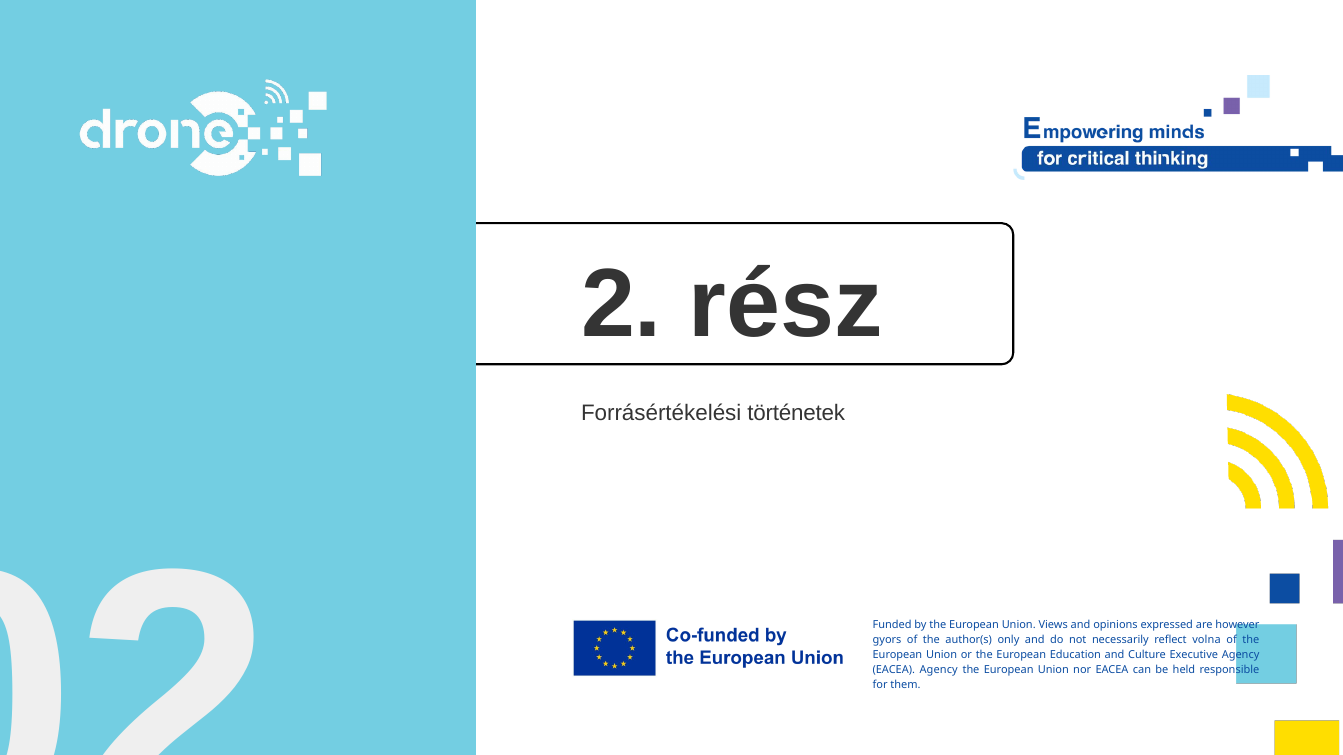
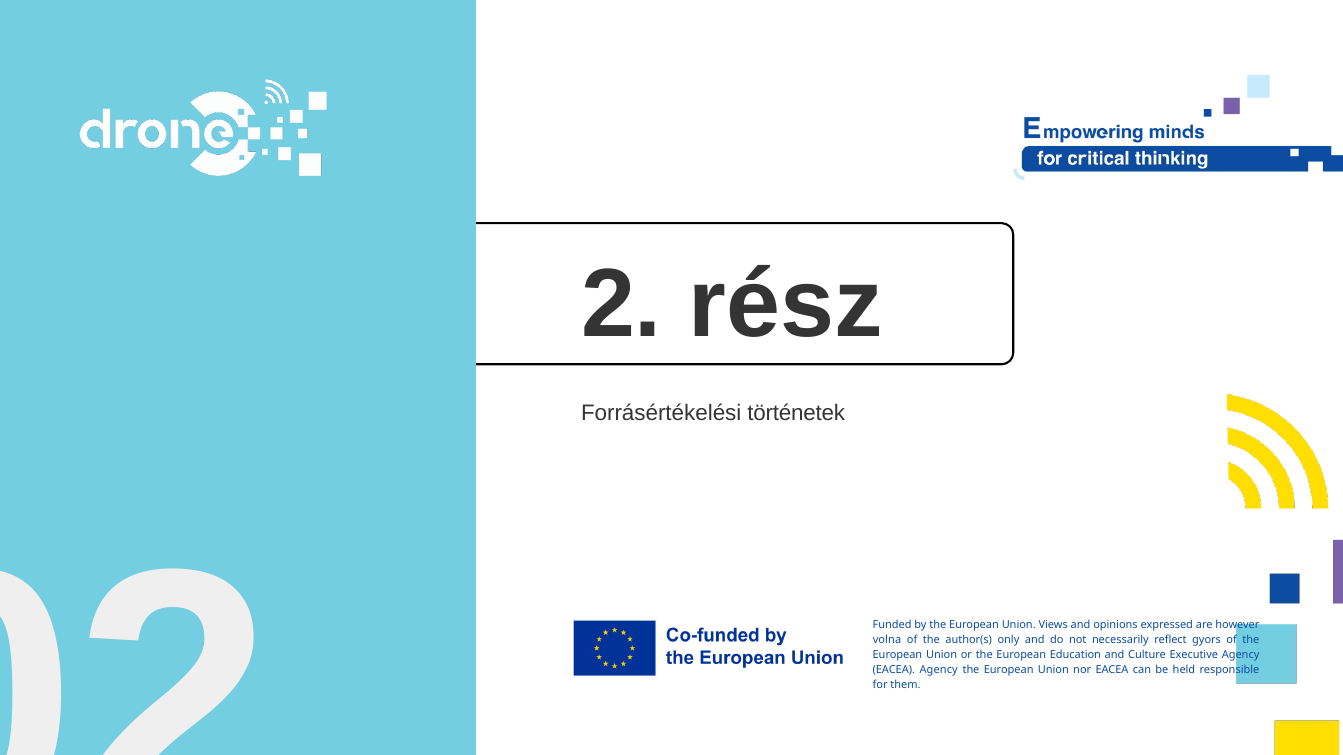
gyors: gyors -> volna (887, 640)
volna: volna -> gyors (1207, 640)
